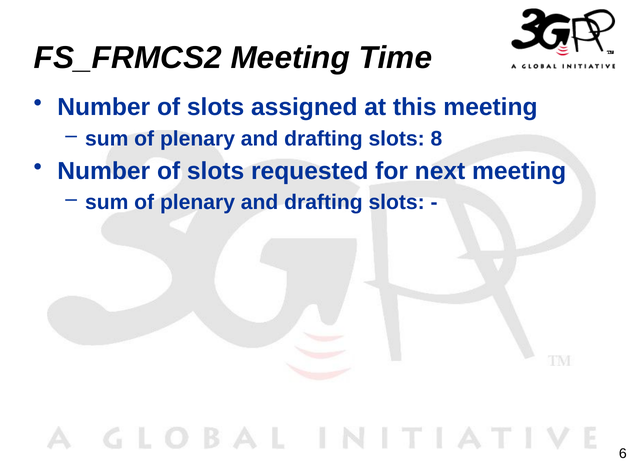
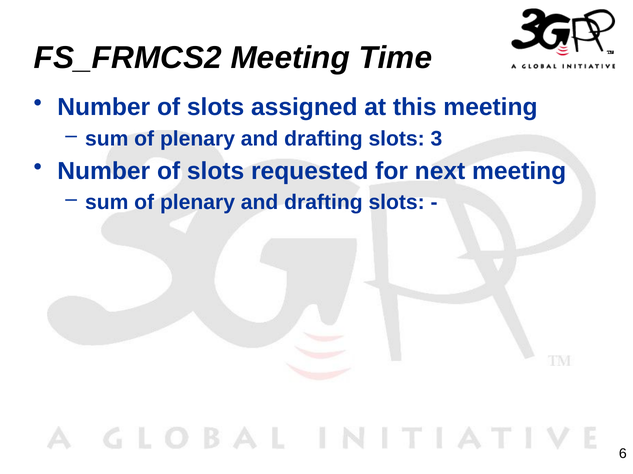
8: 8 -> 3 (436, 139)
